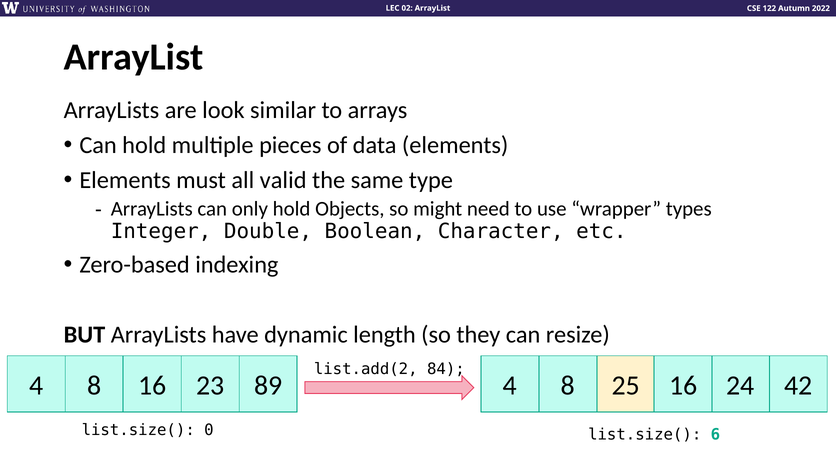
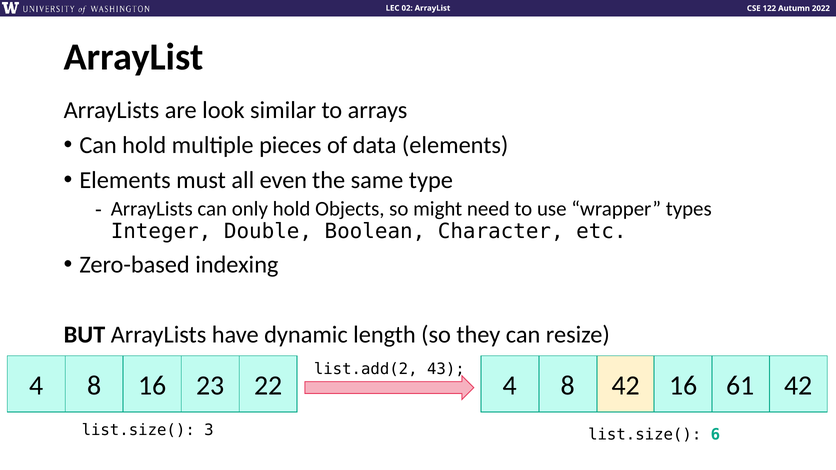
valid: valid -> even (283, 180)
84: 84 -> 43 (446, 369)
89: 89 -> 22 (268, 386)
4 25: 25 -> 42 (626, 386)
24: 24 -> 61 (740, 386)
0: 0 -> 3 (209, 430)
